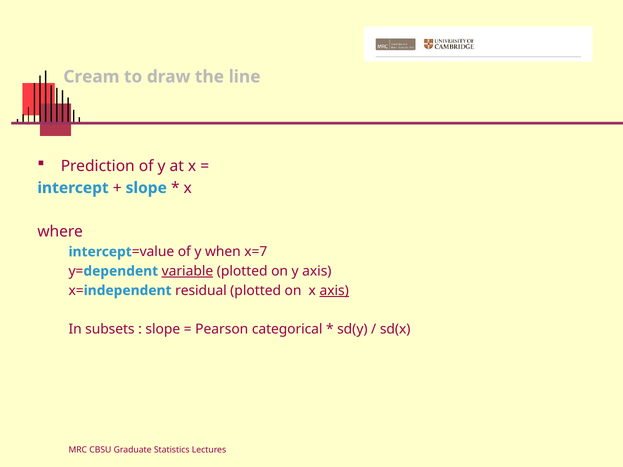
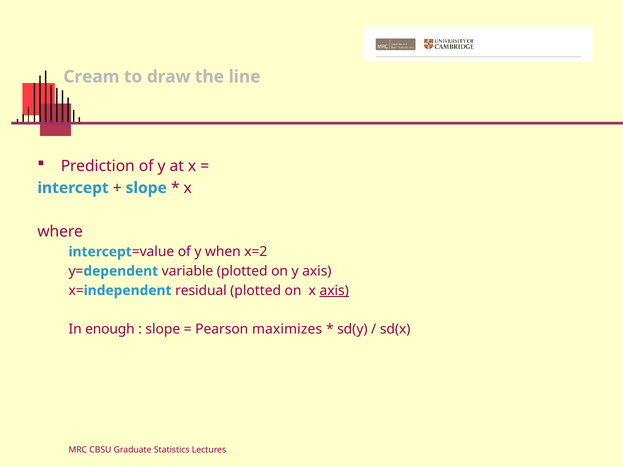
x=7: x=7 -> x=2 (256, 252)
variable underline: present -> none (187, 271)
subsets: subsets -> enough (110, 329)
categorical: categorical -> maximizes (287, 329)
